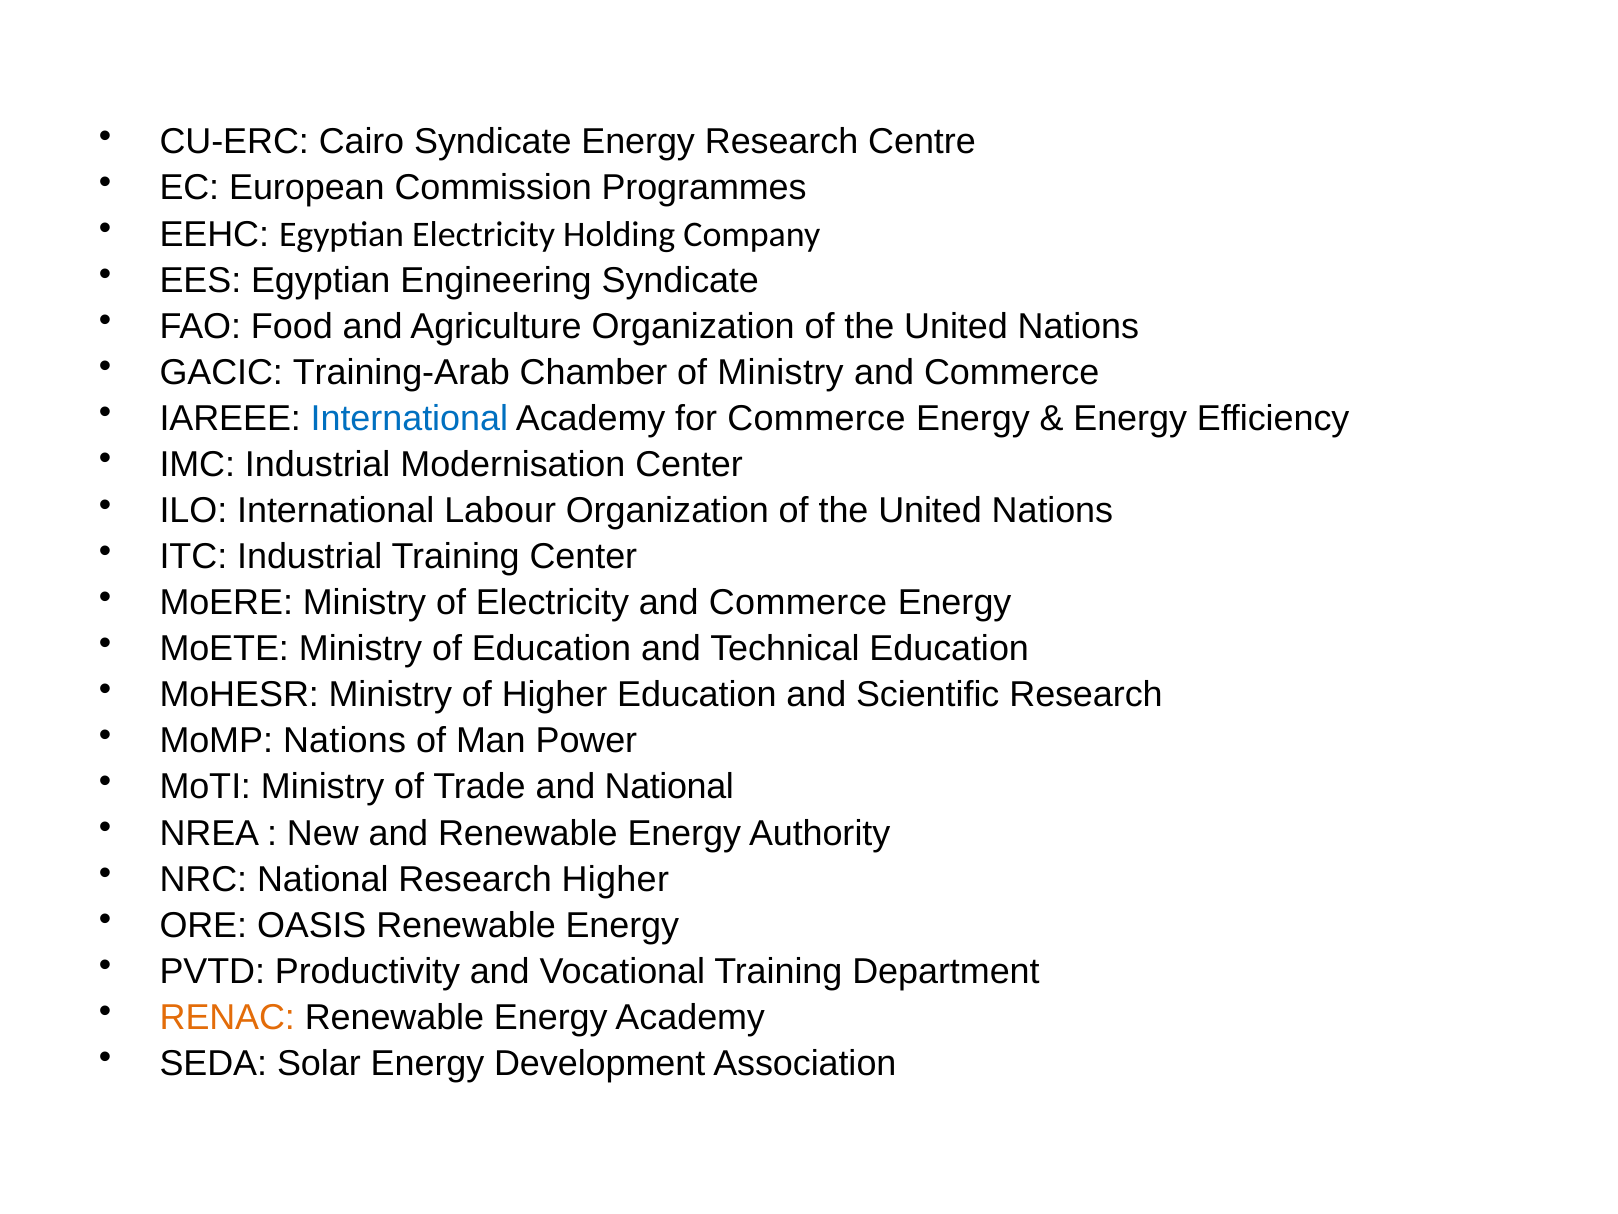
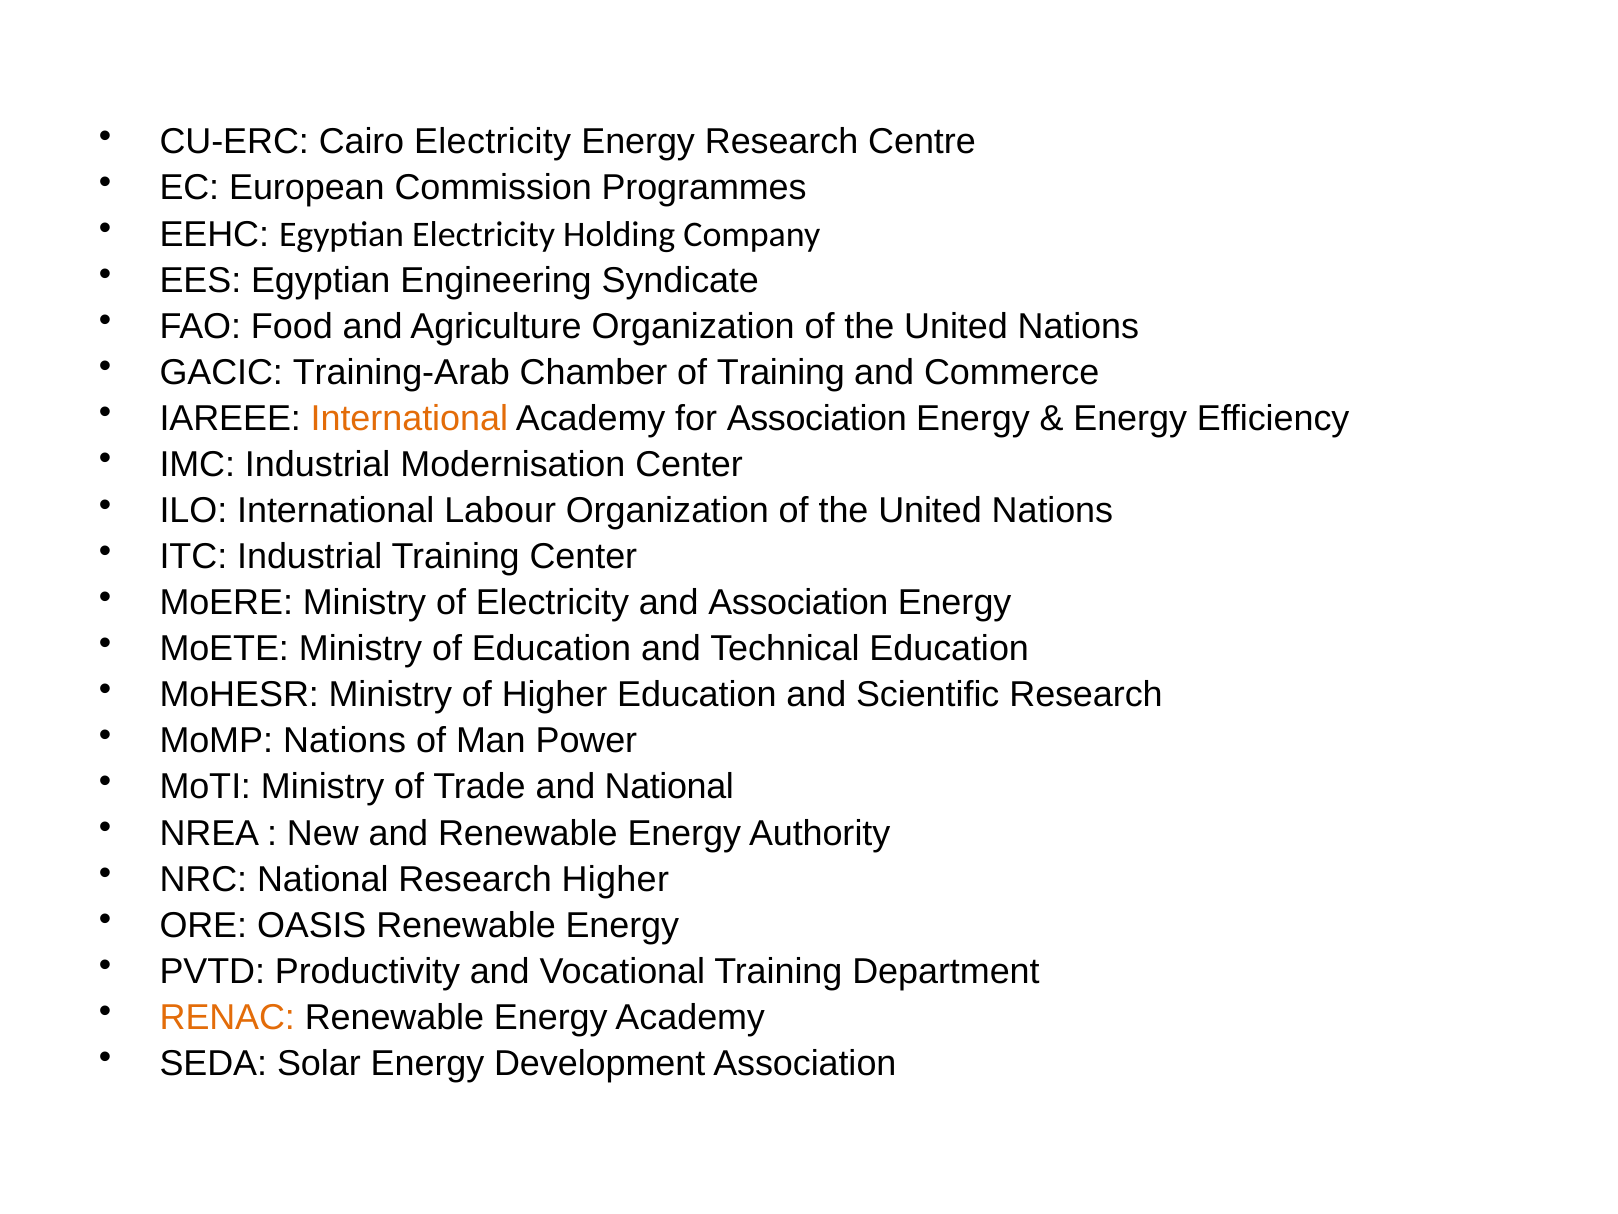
Cairo Syndicate: Syndicate -> Electricity (493, 142)
of Ministry: Ministry -> Training (781, 372)
International colour: blue -> orange (409, 418)
for Commerce: Commerce -> Association (817, 418)
Electricity and Commerce: Commerce -> Association (798, 603)
